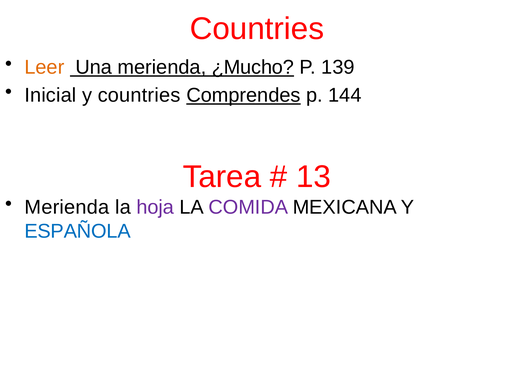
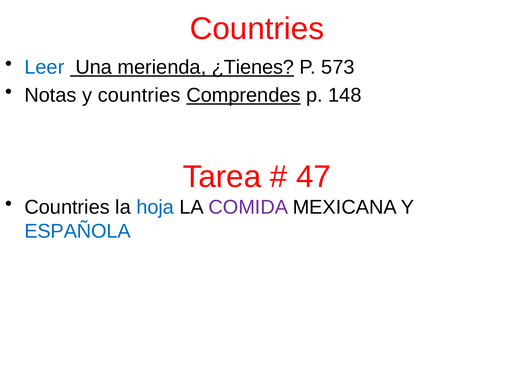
Leer colour: orange -> blue (44, 67)
¿Mucho: ¿Mucho -> ¿Tienes (253, 67)
139: 139 -> 573 (338, 67)
Inicial: Inicial -> Notas (51, 95)
144: 144 -> 148 (345, 95)
13: 13 -> 47 (314, 177)
Merienda: Merienda -> Countries (67, 207)
hoja colour: purple -> blue (155, 207)
